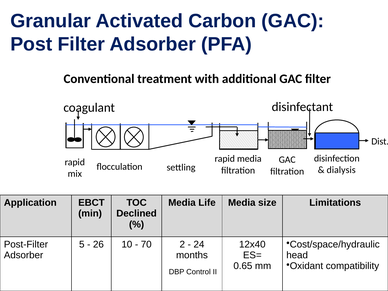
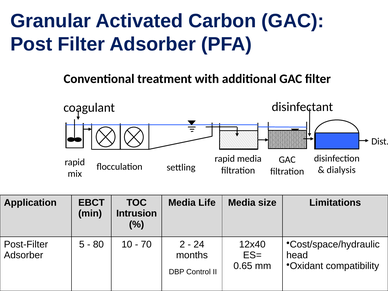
Declined: Declined -> Intrusion (137, 213)
26: 26 -> 80 (98, 244)
